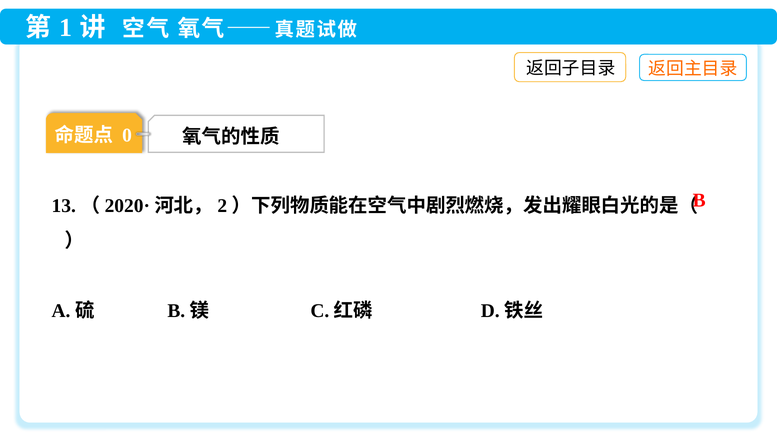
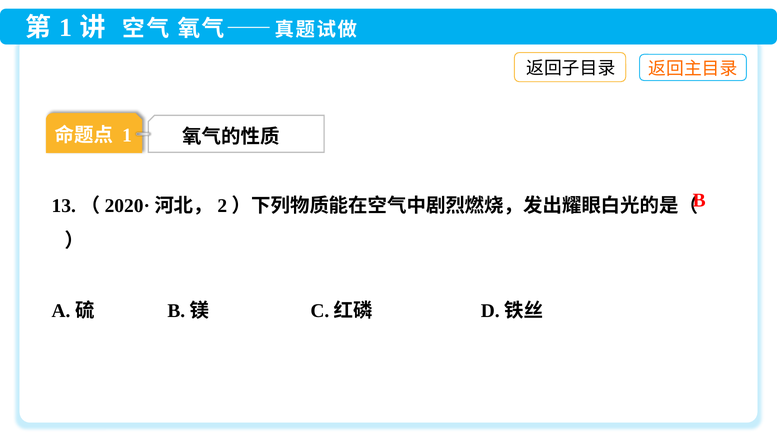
0: 0 -> 1 (127, 135)
